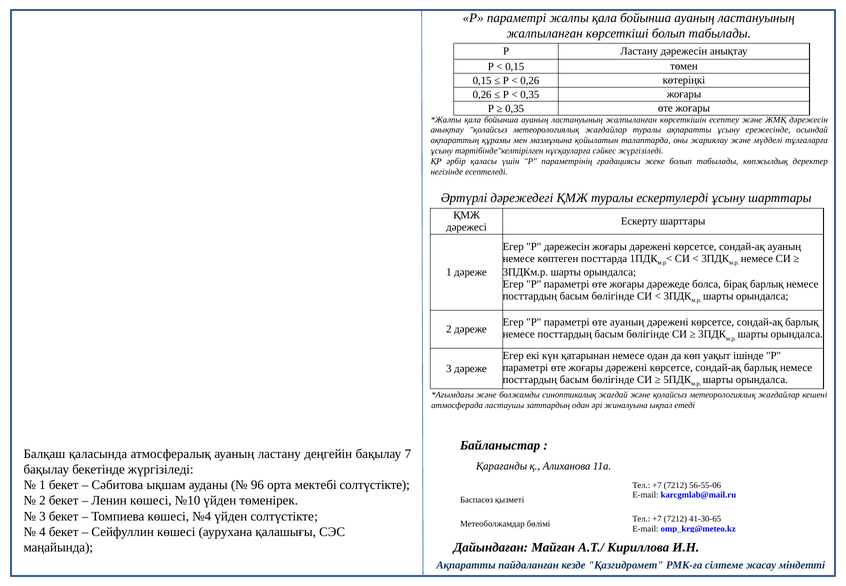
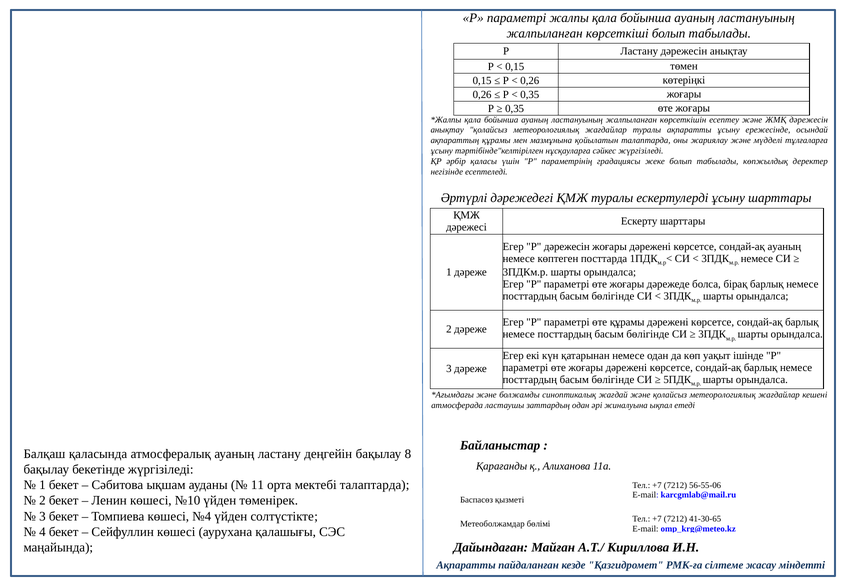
өте ауаның: ауаның -> құрамы (627, 322)
7: 7 -> 8 (408, 453)
96: 96 -> 11 (257, 485)
мектебі солтүстікте: солтүстікте -> талаптарда (375, 485)
